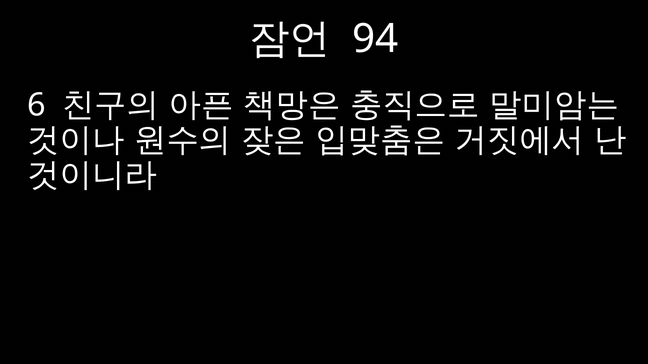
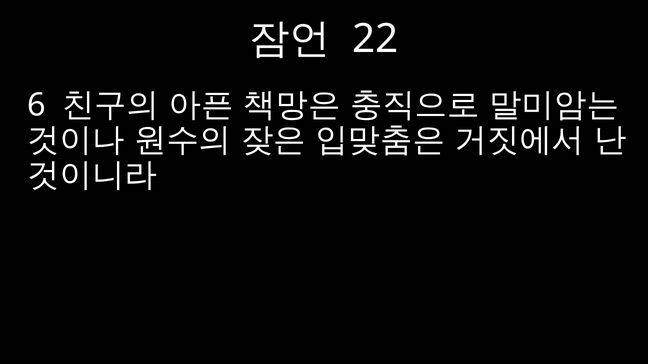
94: 94 -> 22 (375, 39)
